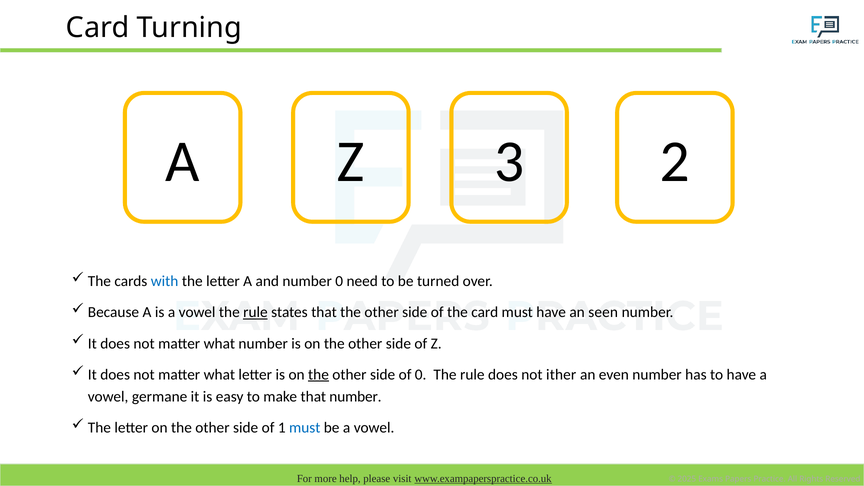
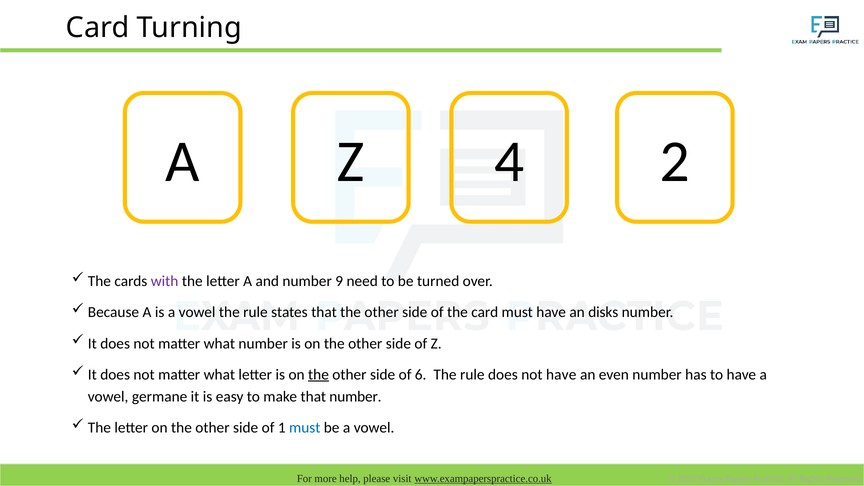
3: 3 -> 4 (509, 162)
with colour: blue -> purple (165, 281)
number 0: 0 -> 9 (339, 281)
rule underline: present -> none (255, 312)
seen: seen -> disks (603, 312)
of 0: 0 -> 6 (421, 375)
not ither: ither -> have (561, 375)
